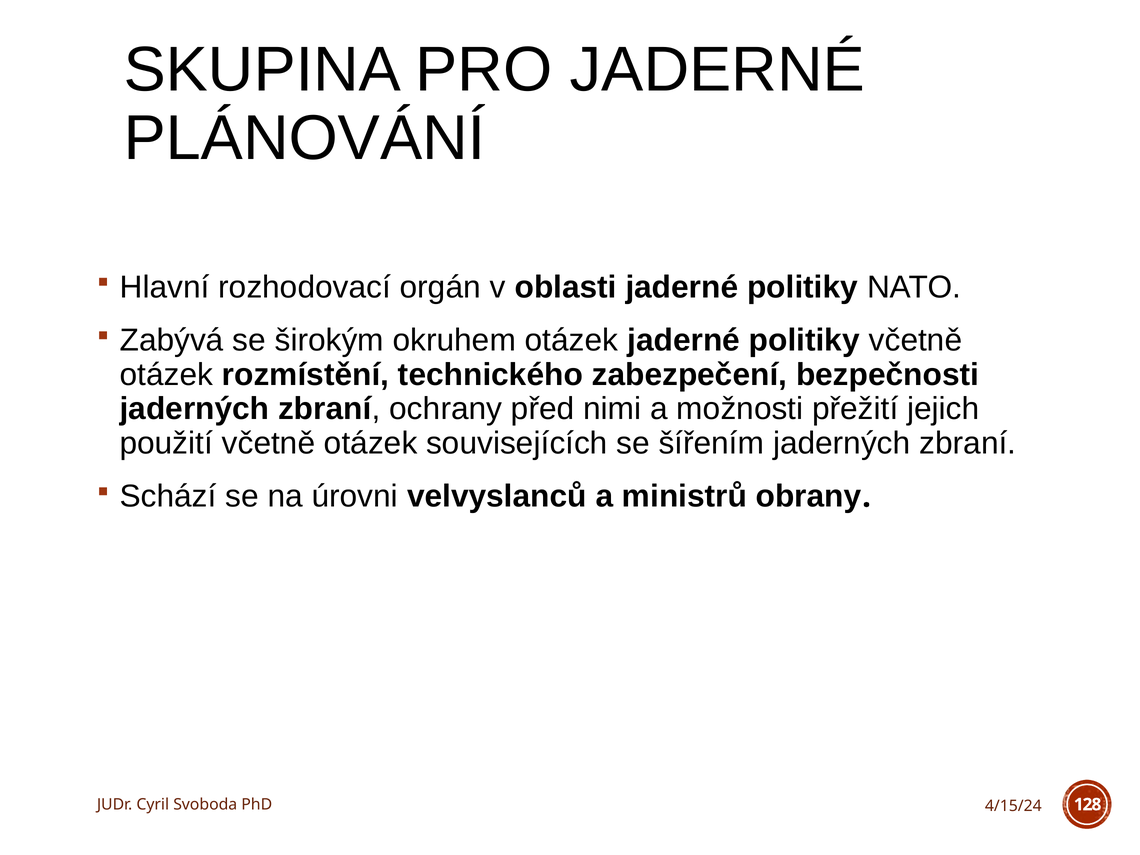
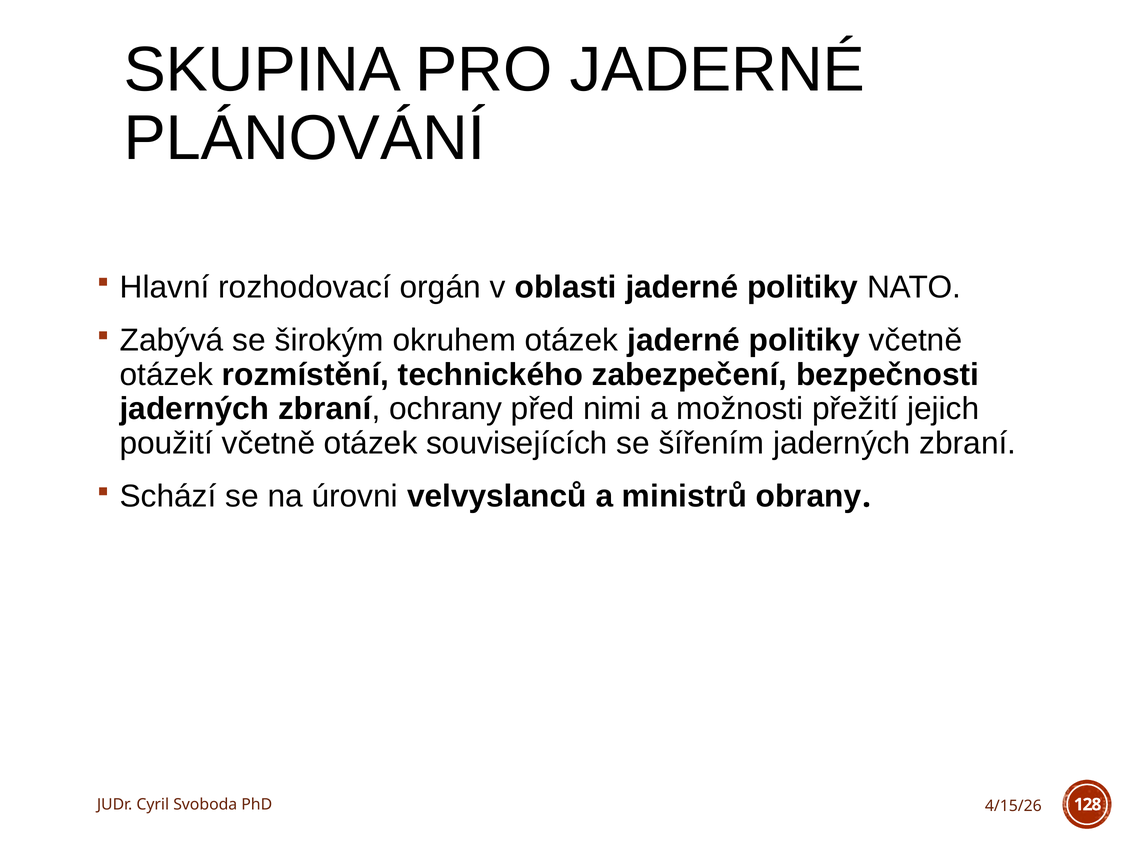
4/15/24: 4/15/24 -> 4/15/26 (1013, 806)
